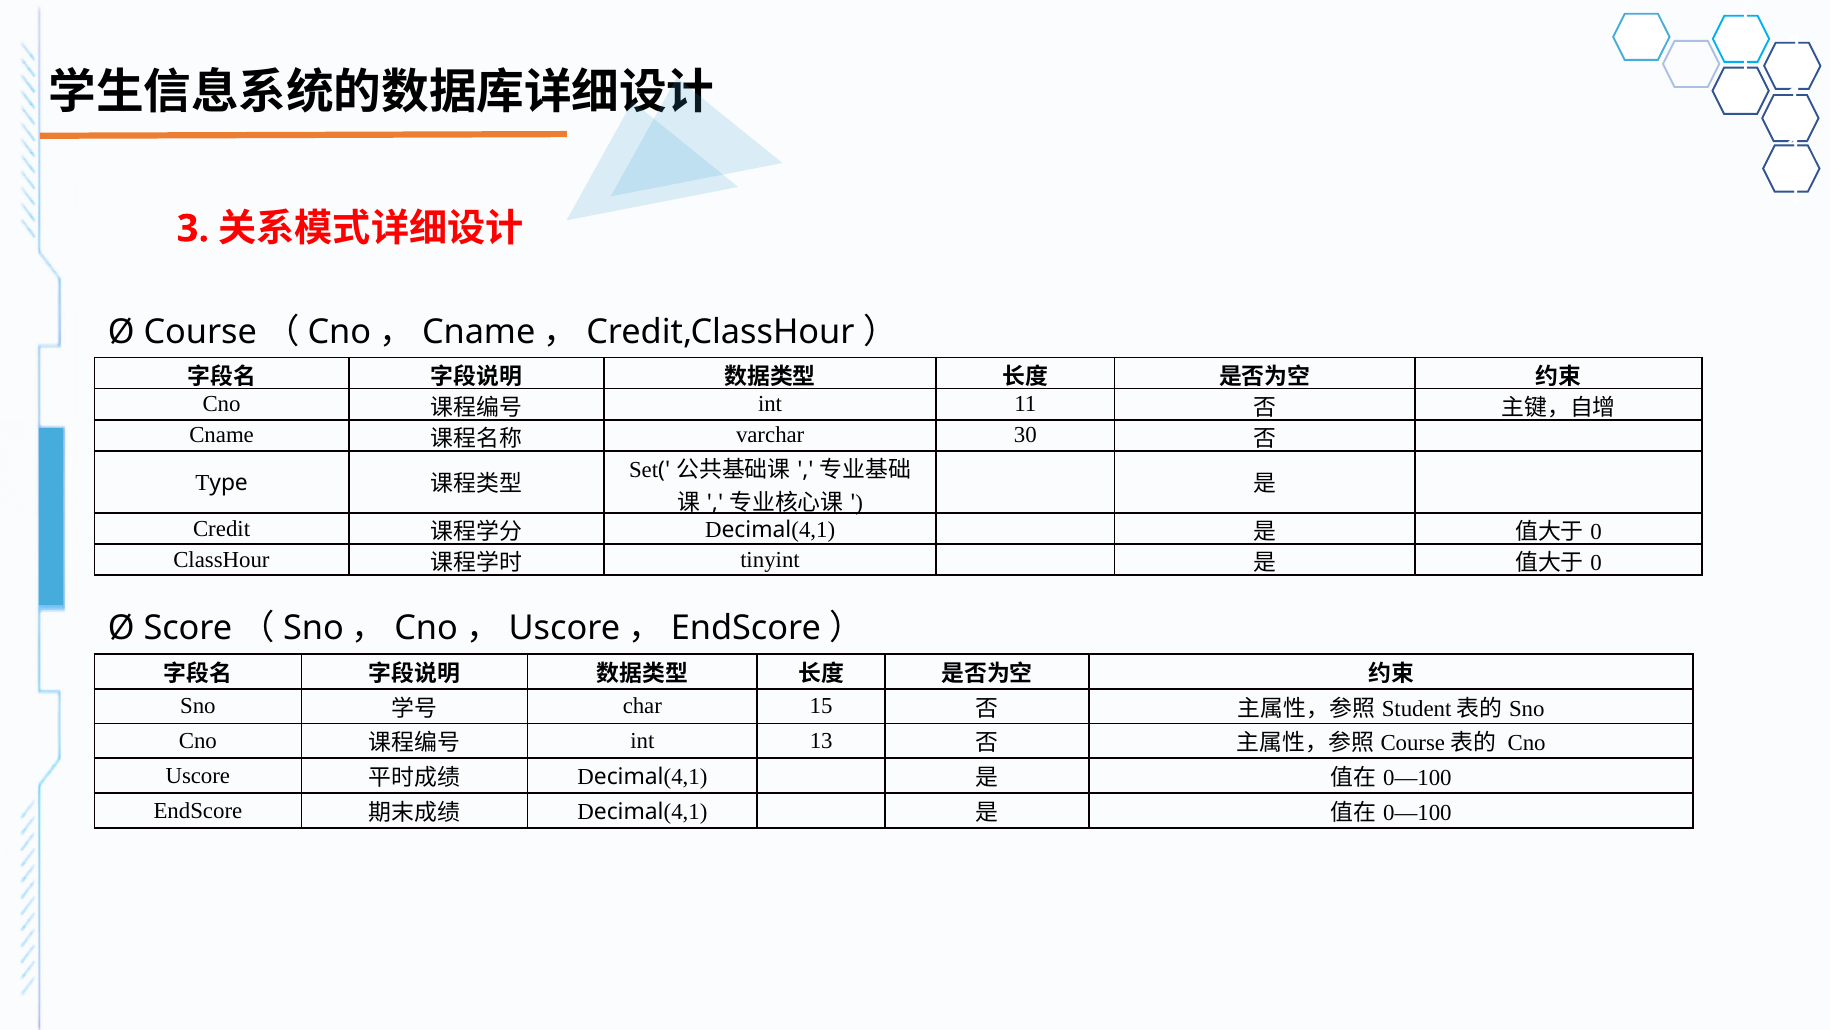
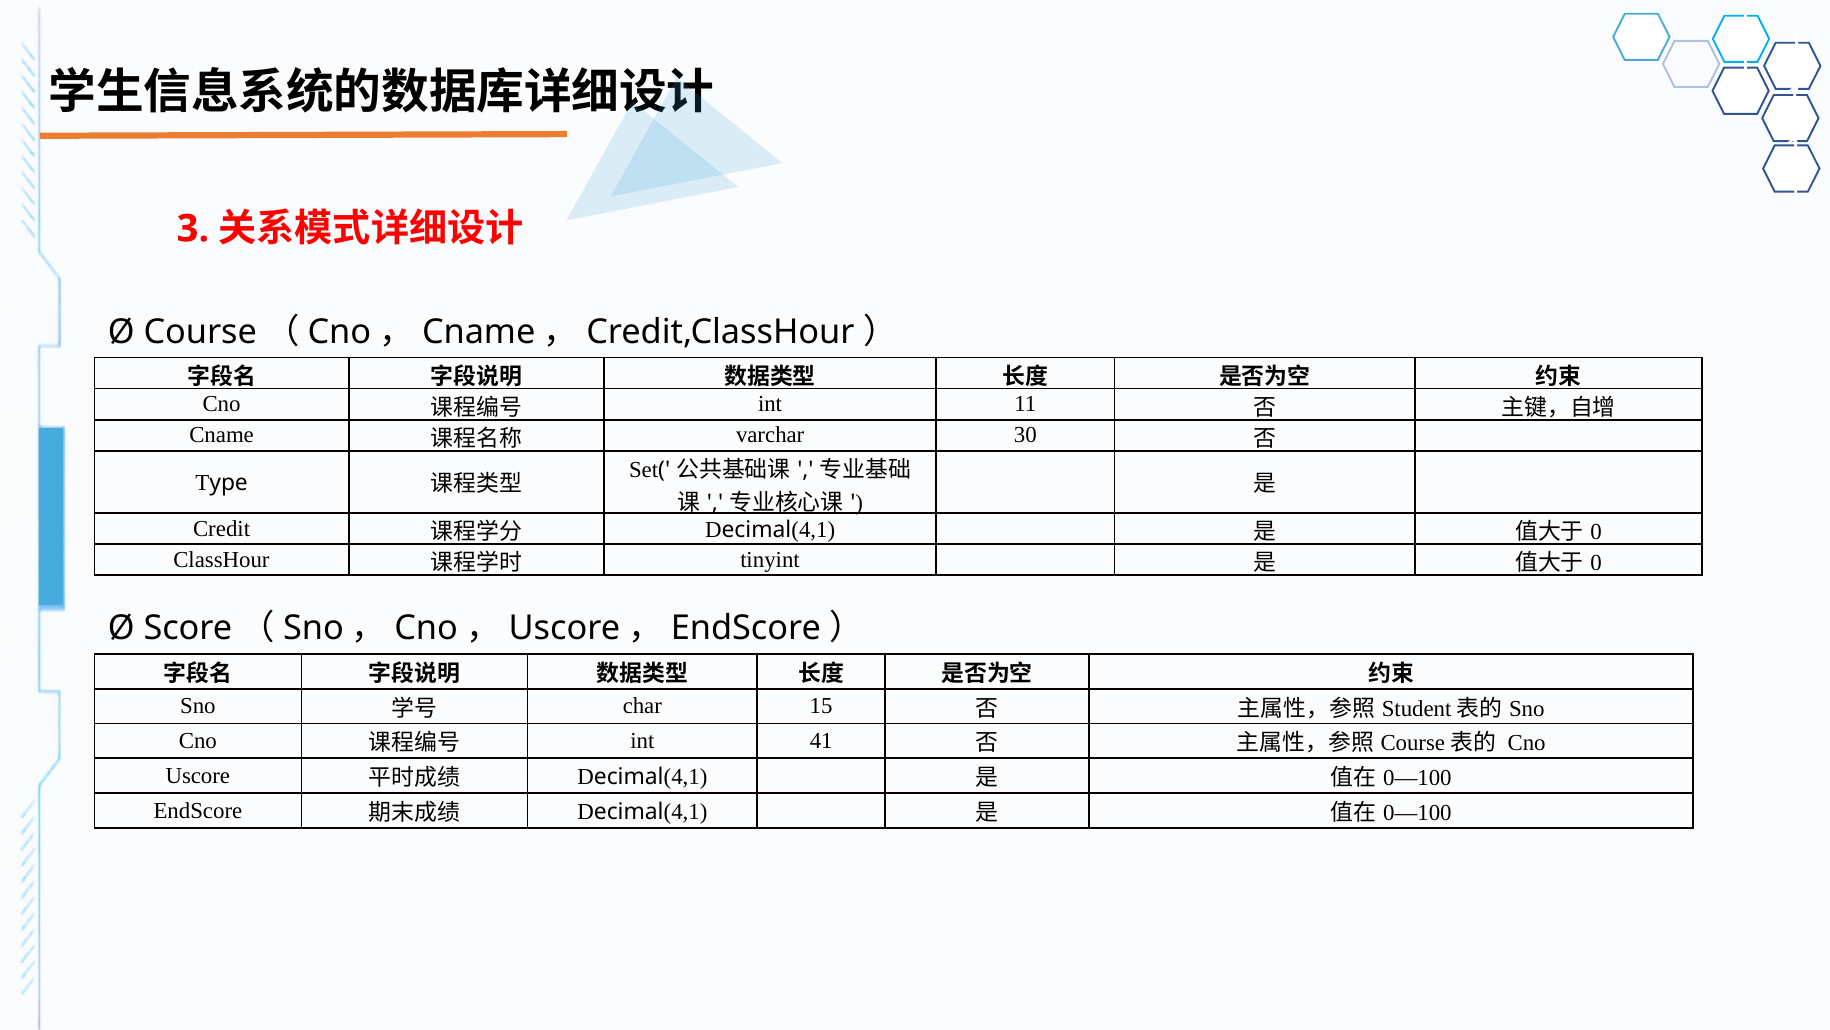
13: 13 -> 41 (821, 741)
